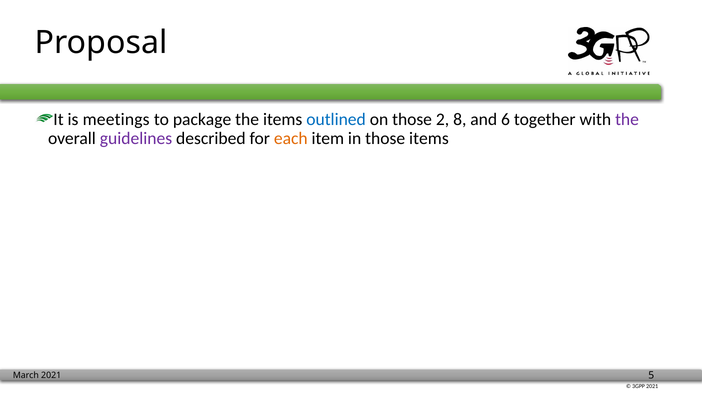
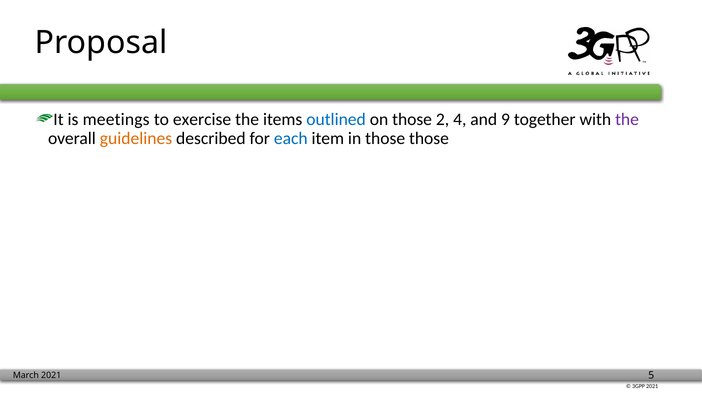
package: package -> exercise (202, 119)
8: 8 -> 4 (460, 119)
6: 6 -> 9 (506, 119)
guidelines colour: purple -> orange (136, 138)
each colour: orange -> blue (291, 138)
those items: items -> those (429, 138)
